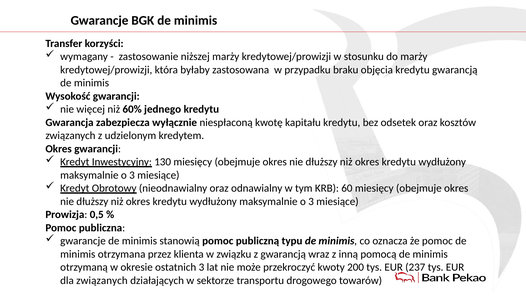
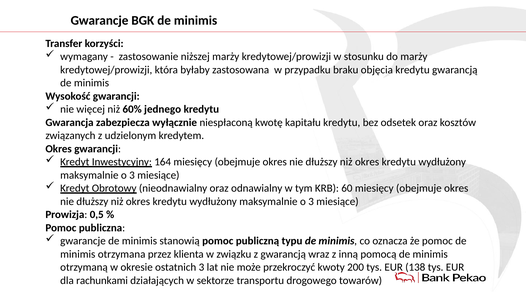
130: 130 -> 164 (163, 162)
237: 237 -> 138 (415, 267)
dla związanych: związanych -> rachunkami (102, 280)
